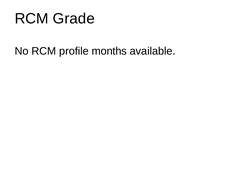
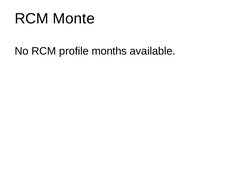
Grade: Grade -> Monte (74, 19)
